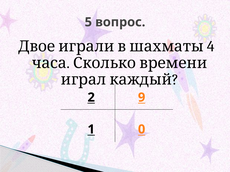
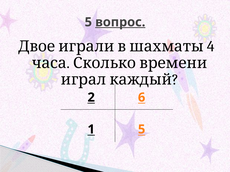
вопрос underline: none -> present (120, 22)
9: 9 -> 6 (142, 98)
1 0: 0 -> 5 (142, 130)
